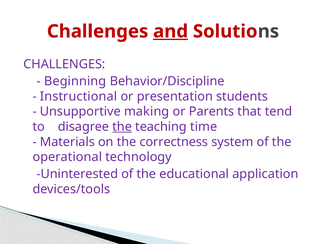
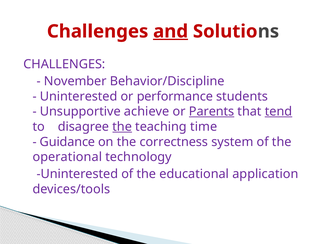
Beginning: Beginning -> November (75, 81)
Instructional: Instructional -> Uninterested (79, 97)
presentation: presentation -> performance (175, 97)
making: making -> achieve (147, 112)
Parents underline: none -> present (212, 112)
tend underline: none -> present (279, 112)
Materials: Materials -> Guidance (67, 142)
